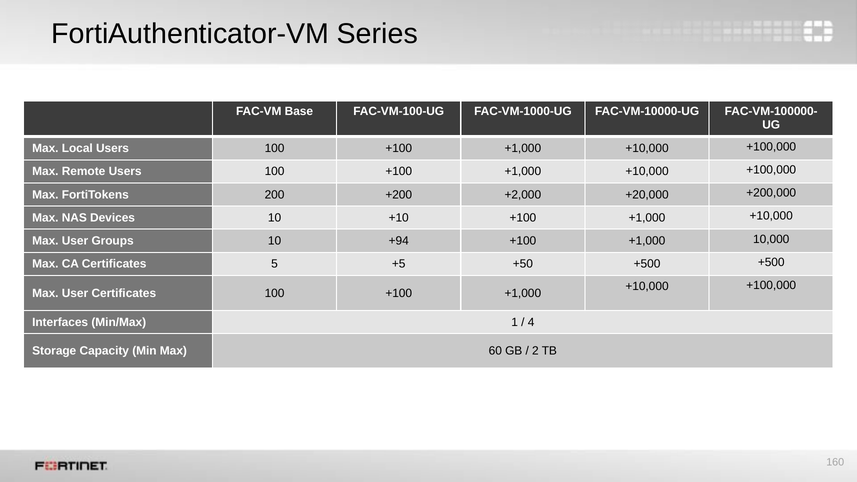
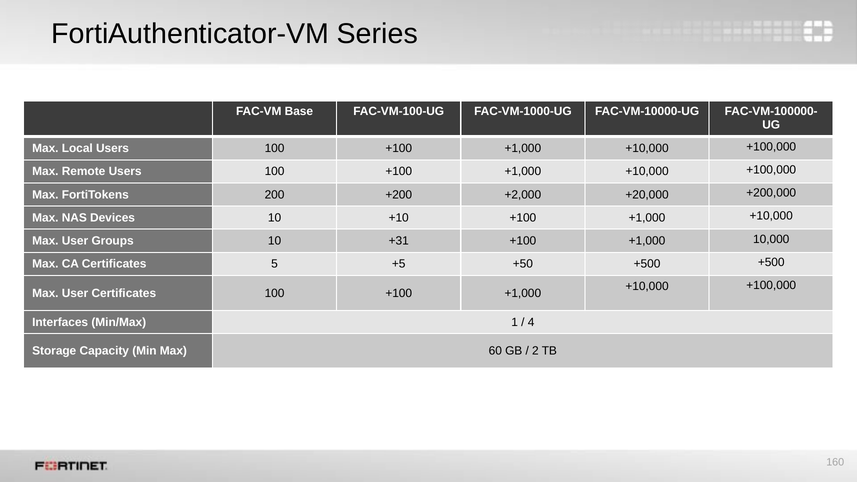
+94: +94 -> +31 (399, 241)
